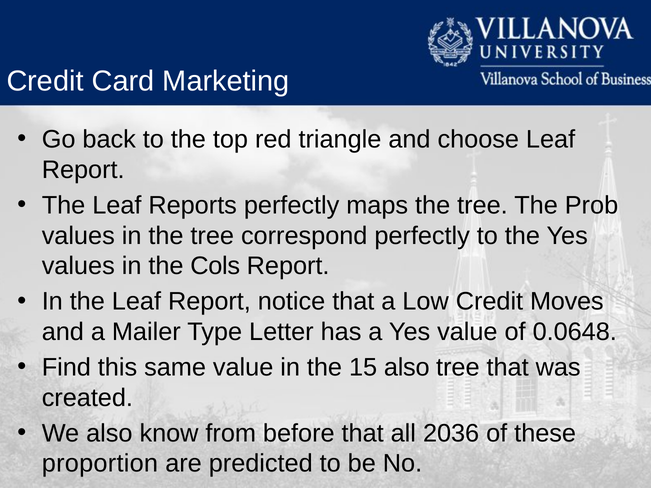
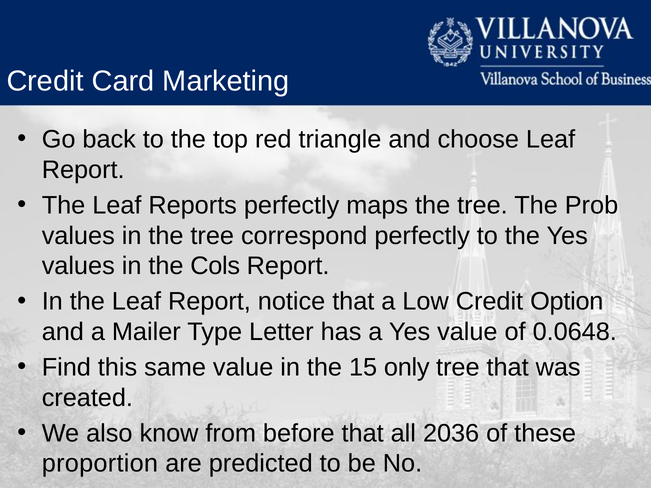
Moves: Moves -> Option (567, 302)
15 also: also -> only (407, 368)
